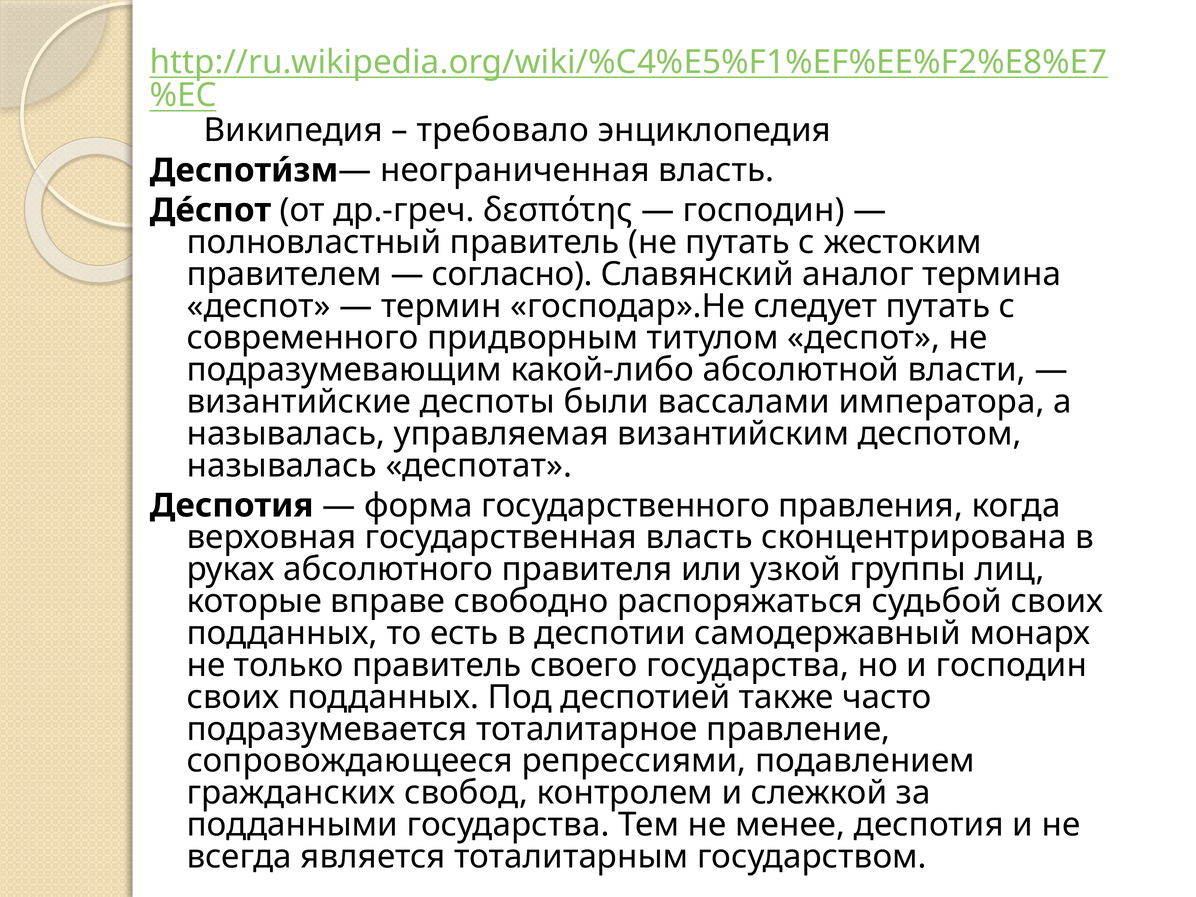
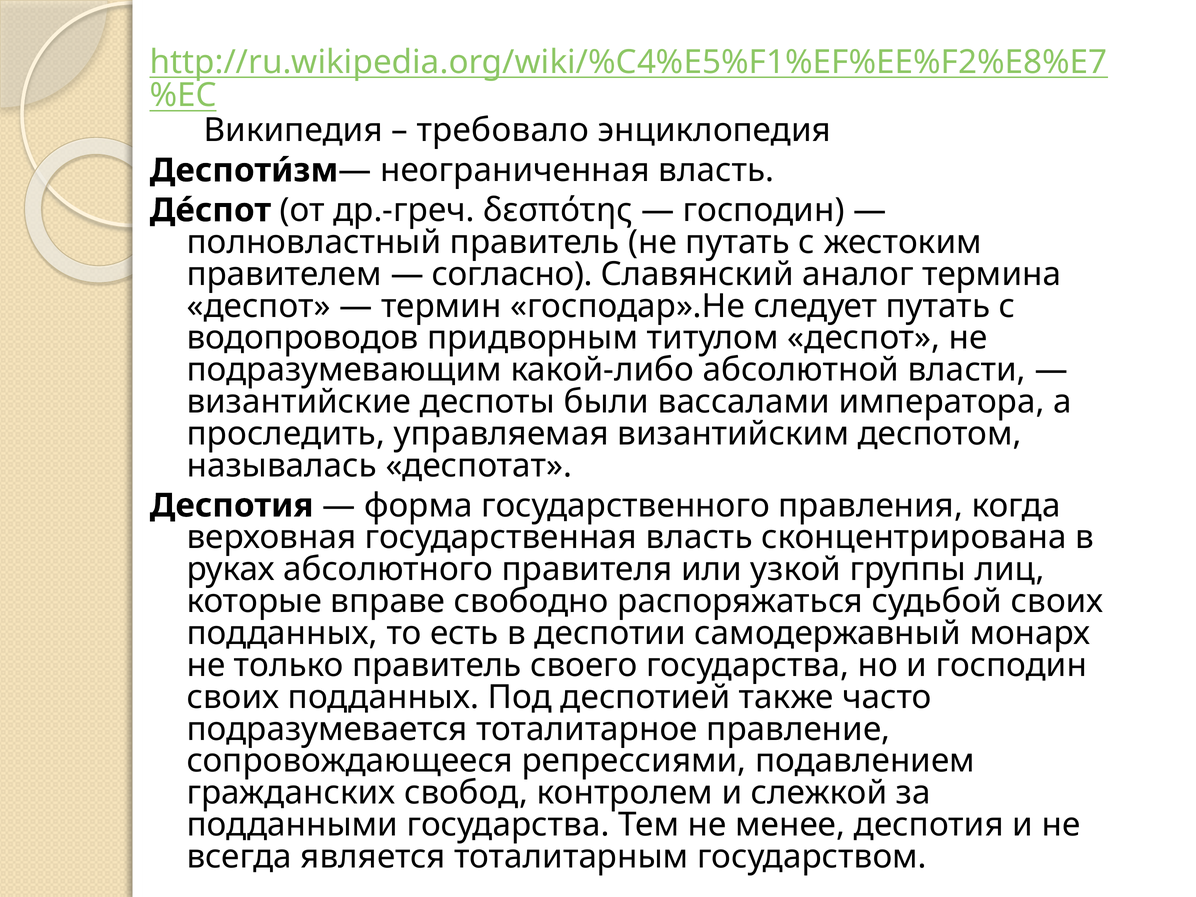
современного: современного -> водопроводов (303, 338)
называлась: называлась -> проследить (286, 434)
